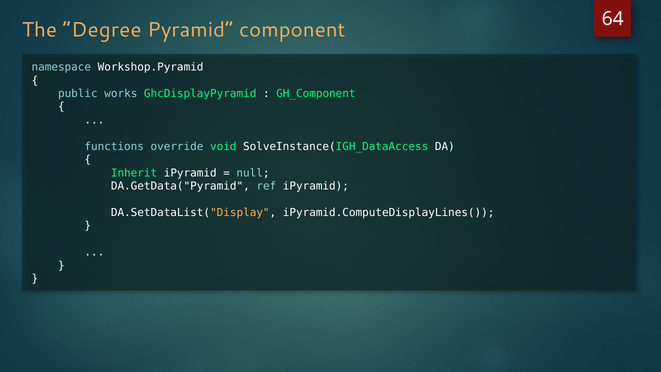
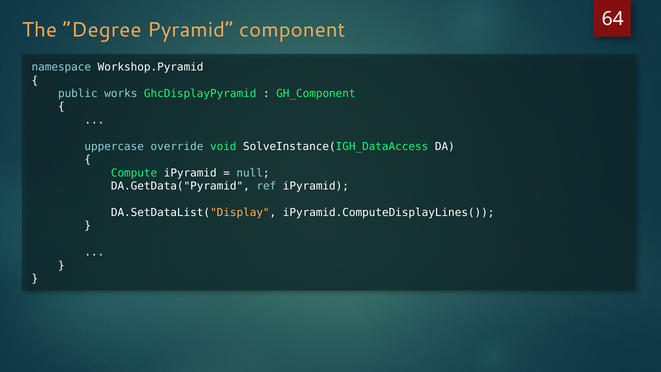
functions: functions -> uppercase (114, 146)
Inherit: Inherit -> Compute (134, 173)
